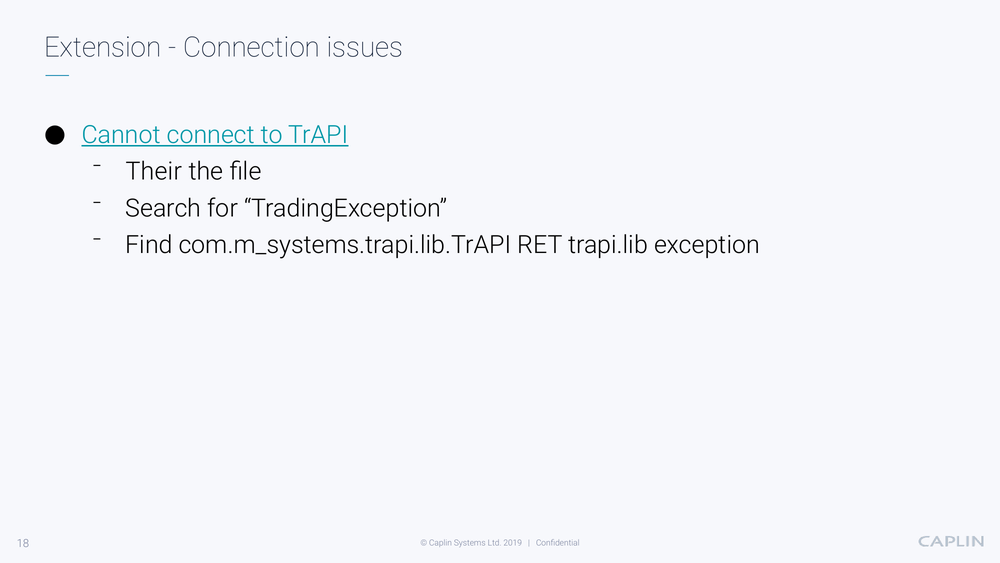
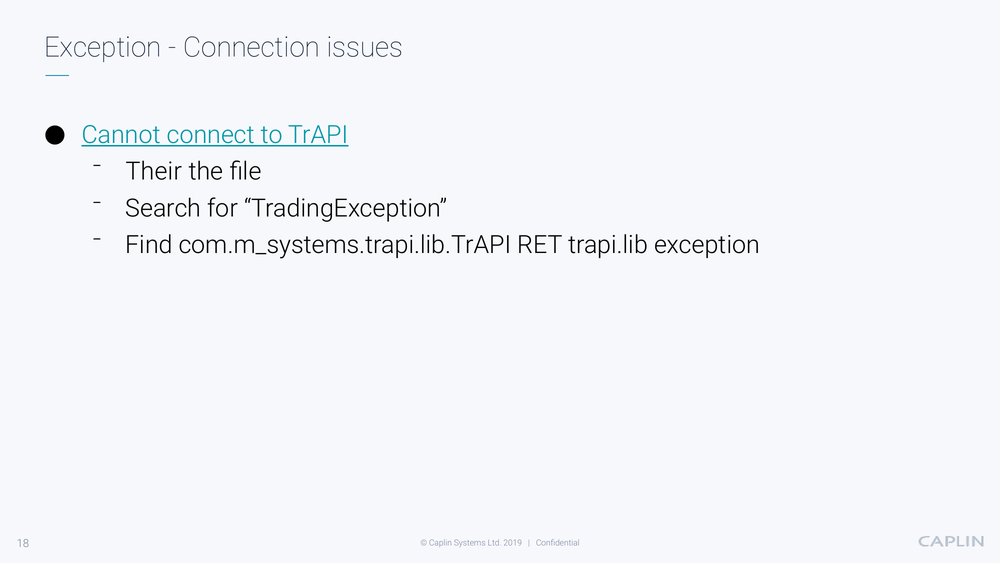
Extension: Extension -> Exception (103, 48)
